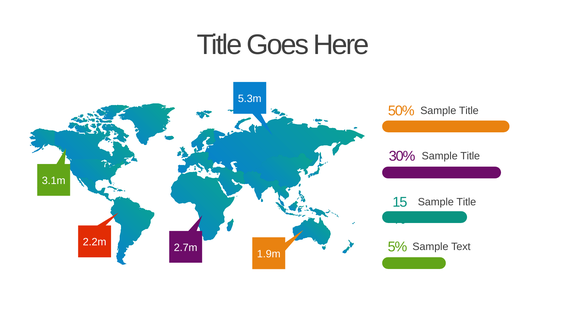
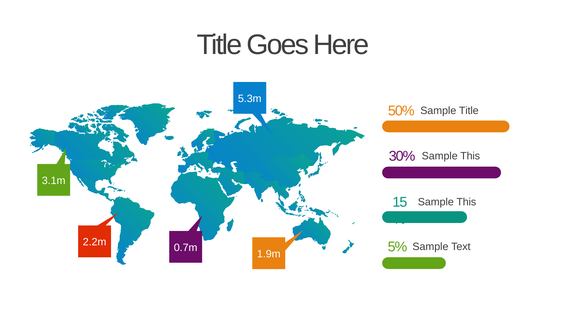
30% Sample Title: Title -> This (470, 156)
Title: Title -> This (466, 202)
2.7m: 2.7m -> 0.7m (186, 248)
